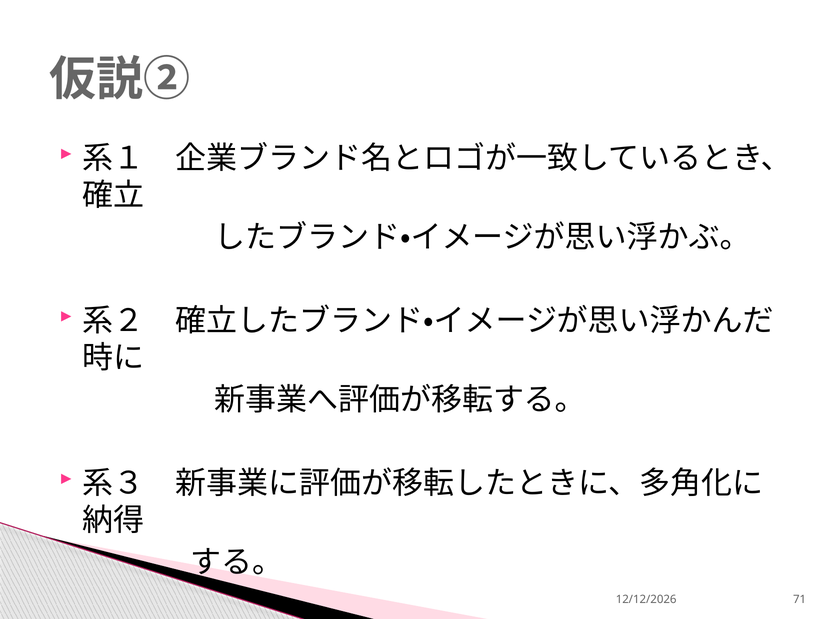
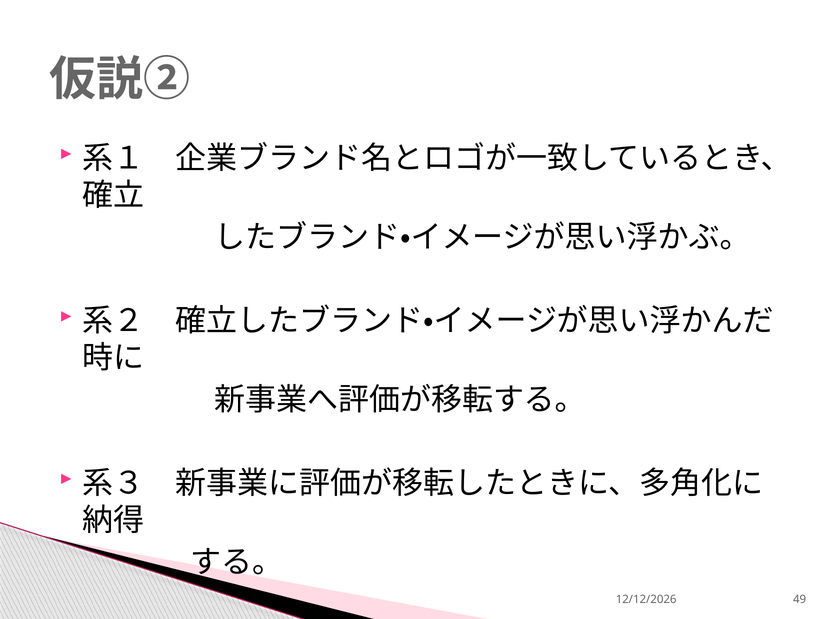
71: 71 -> 49 (800, 600)
